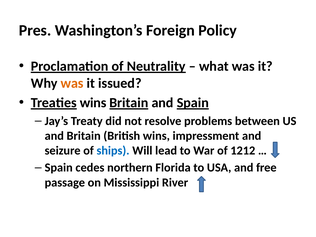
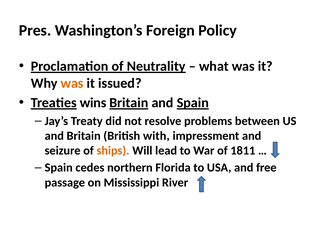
British wins: wins -> with (156, 136)
ships colour: blue -> orange (113, 150)
1212: 1212 -> 1811 (243, 150)
